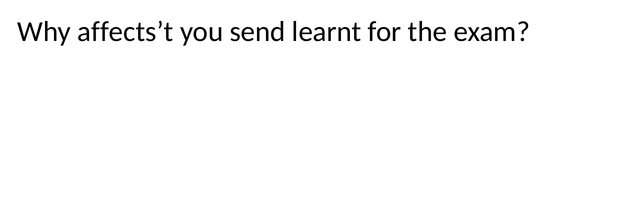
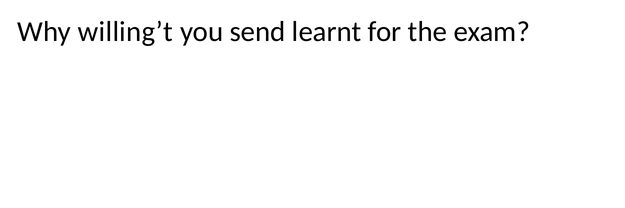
affects’t: affects’t -> willing’t (125, 32)
